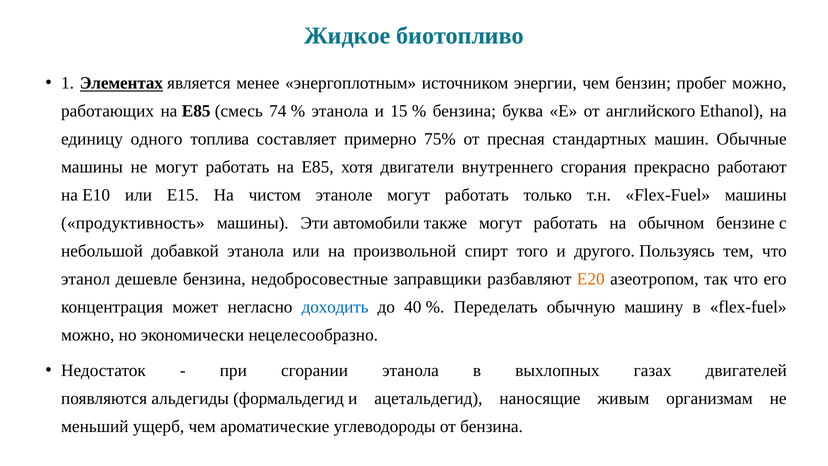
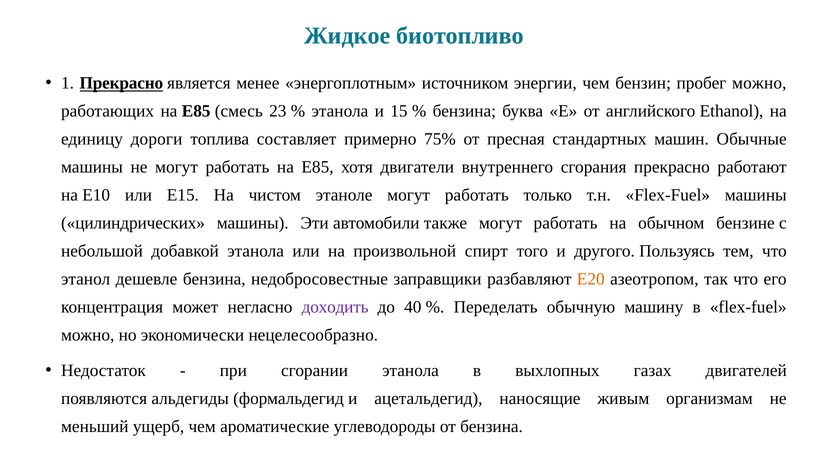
1 Элементах: Элементах -> Прекрасно (121, 83)
74: 74 -> 23 (278, 111)
одного: одного -> дороги (157, 139)
продуктивность: продуктивность -> цилиндрических (133, 223)
доходить colour: blue -> purple (335, 307)
